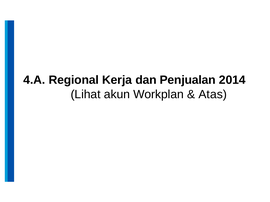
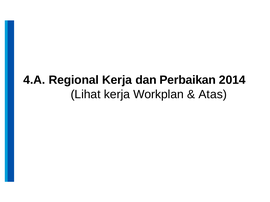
Penjualan: Penjualan -> Perbaikan (188, 80)
Lihat akun: akun -> kerja (117, 95)
